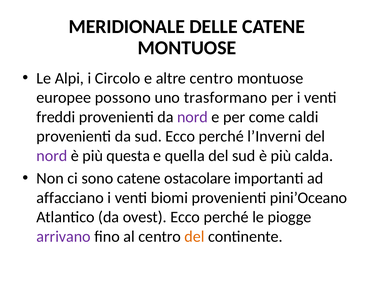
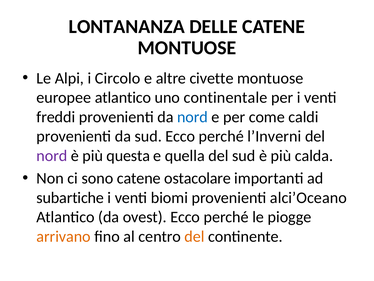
MERIDIONALE: MERIDIONALE -> LONTANANZA (127, 27)
altre centro: centro -> civette (212, 78)
europee possono: possono -> atlantico (123, 97)
trasformano: trasformano -> continentale (225, 97)
nord colour: purple -> blue (193, 117)
affacciano: affacciano -> subartiche (70, 197)
pini’Oceano: pini’Oceano -> alci’Oceano (308, 197)
arrivano colour: purple -> orange (64, 236)
